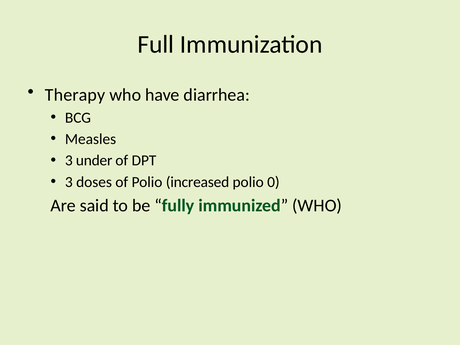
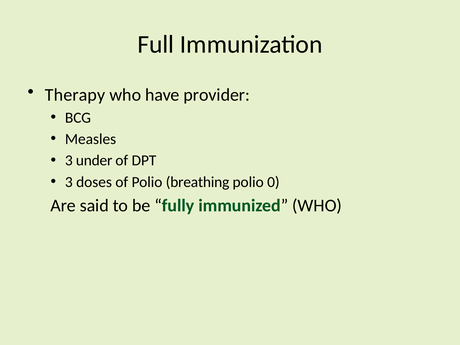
diarrhea: diarrhea -> provider (217, 95)
increased: increased -> breathing (198, 182)
